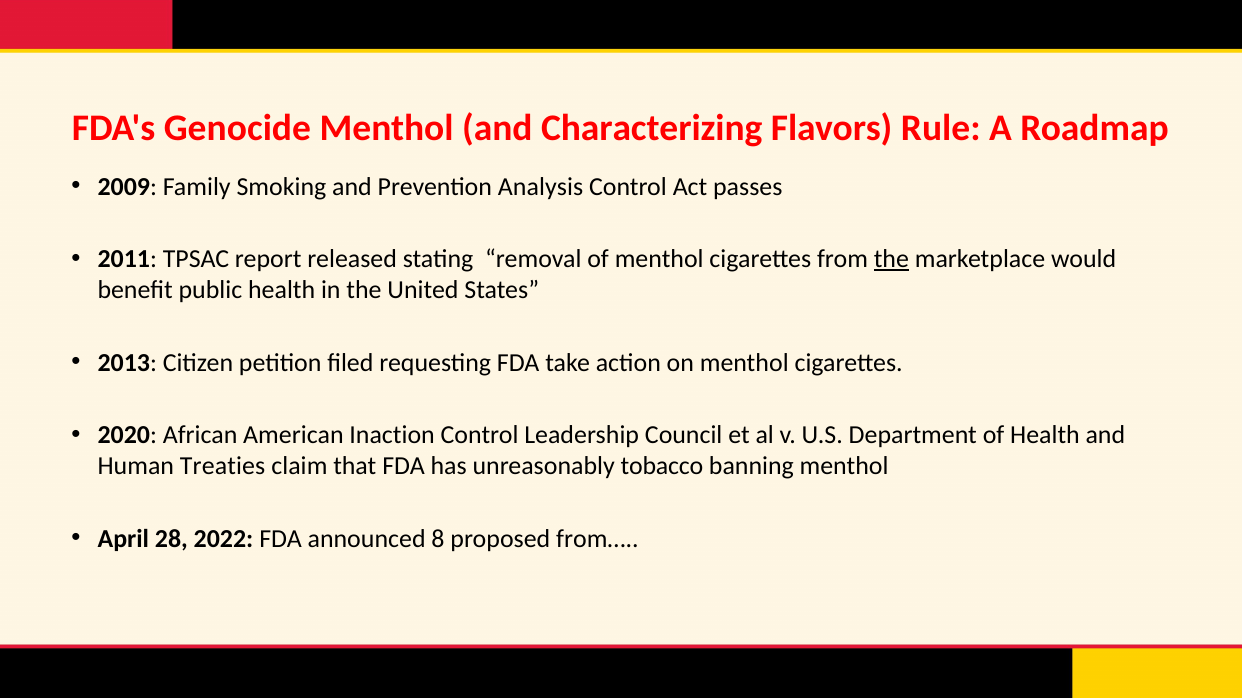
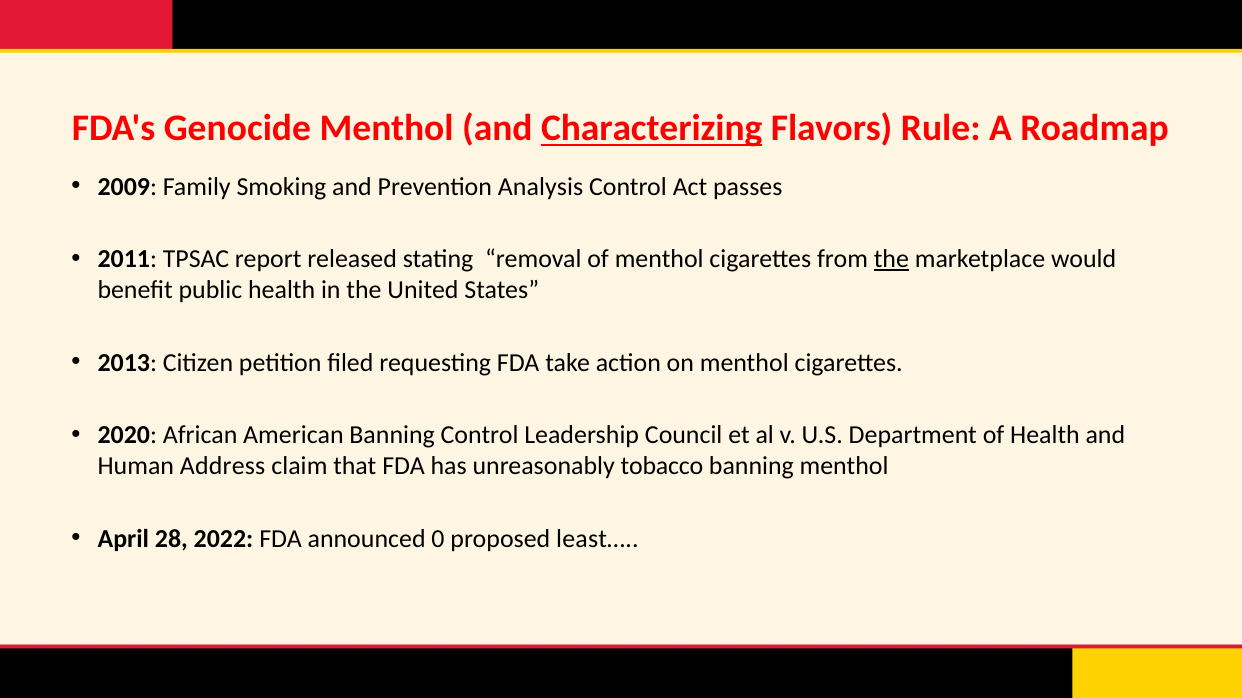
Characterizing underline: none -> present (652, 129)
American Inaction: Inaction -> Banning (392, 435)
Treaties: Treaties -> Address (223, 467)
8: 8 -> 0 (438, 539)
from…: from… -> least… (597, 539)
